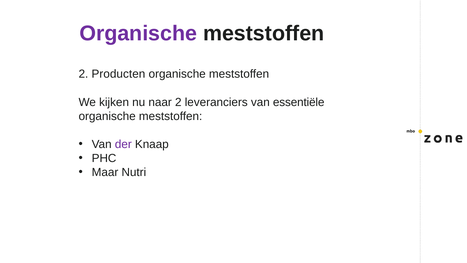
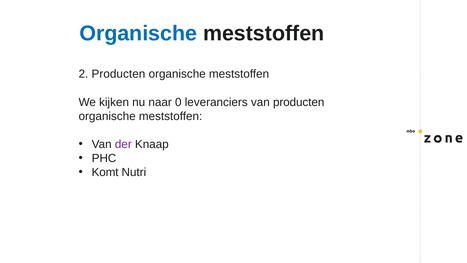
Organische colour: purple -> blue (138, 33)
naar 2: 2 -> 0 (178, 102)
van essentiële: essentiële -> producten (299, 102)
Maar: Maar -> Komt (105, 172)
